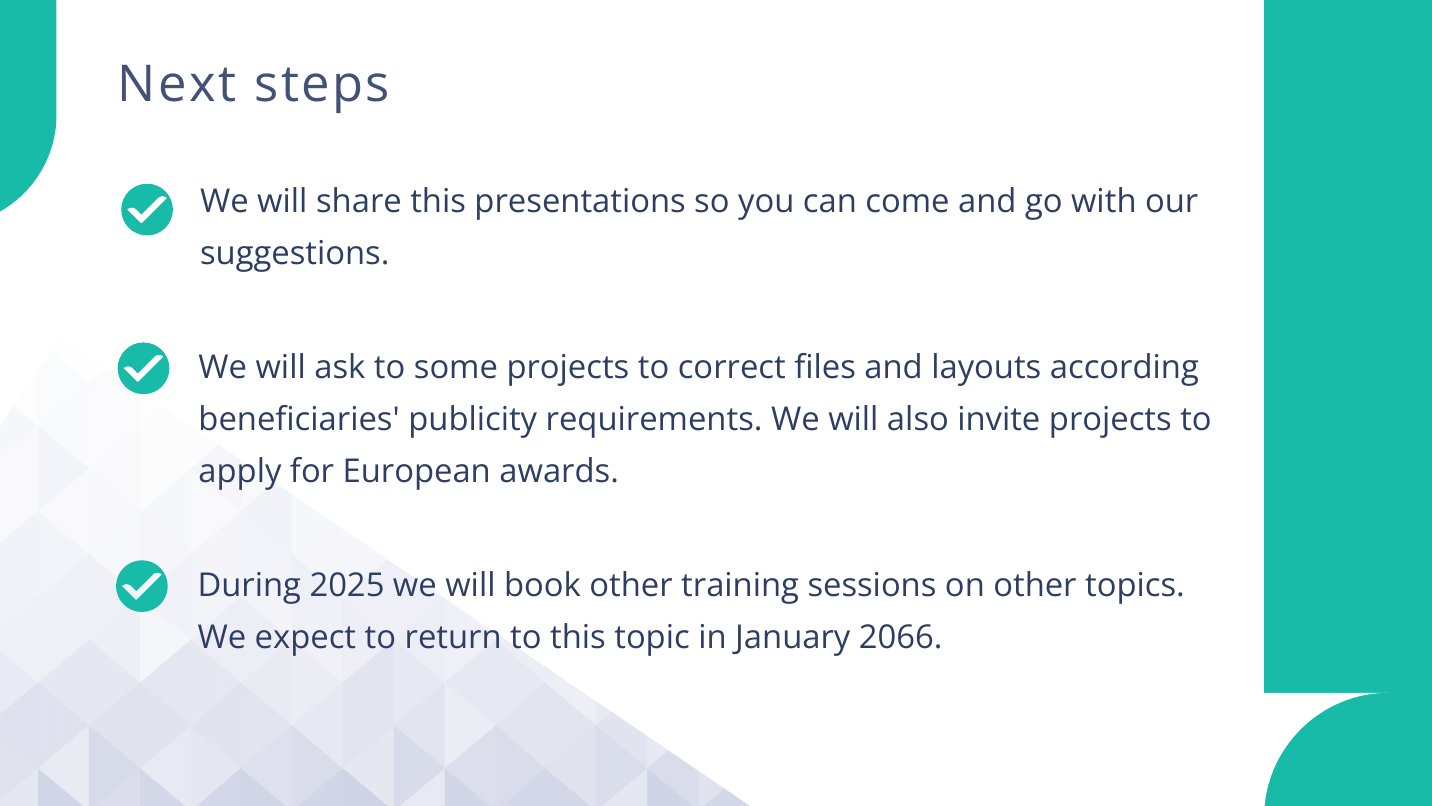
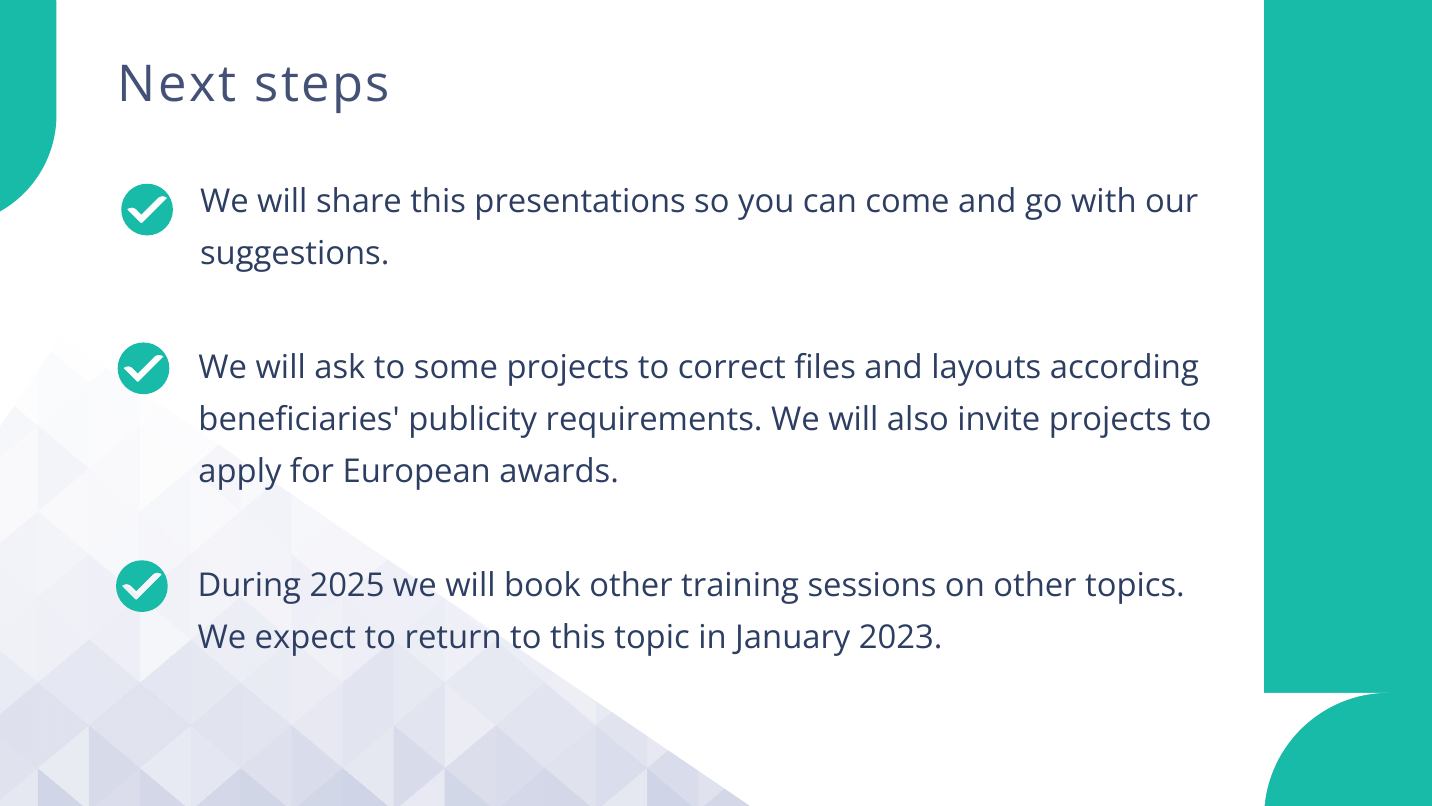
2066: 2066 -> 2023 (901, 637)
